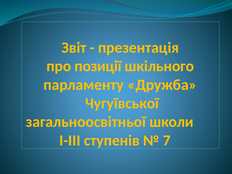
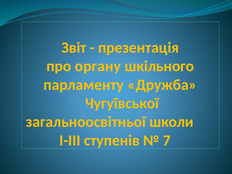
позиції: позиції -> органу (98, 66)
